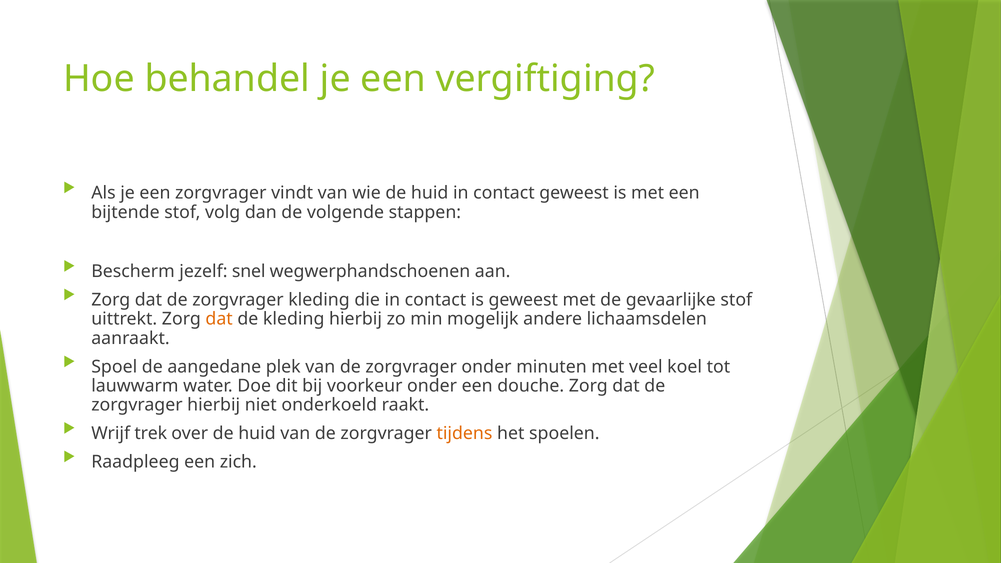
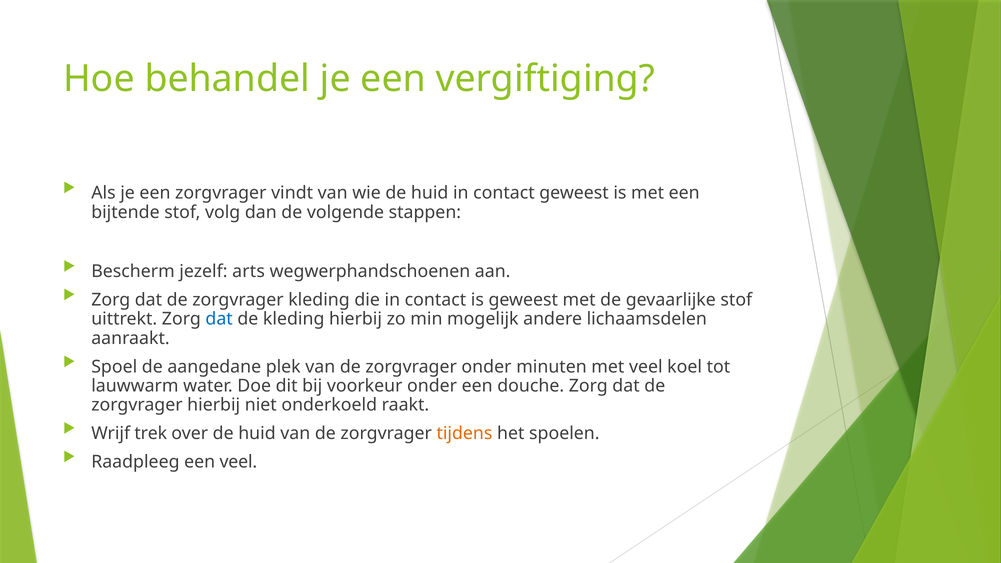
snel: snel -> arts (249, 271)
dat colour: orange -> blue (219, 319)
een zich: zich -> veel (238, 462)
